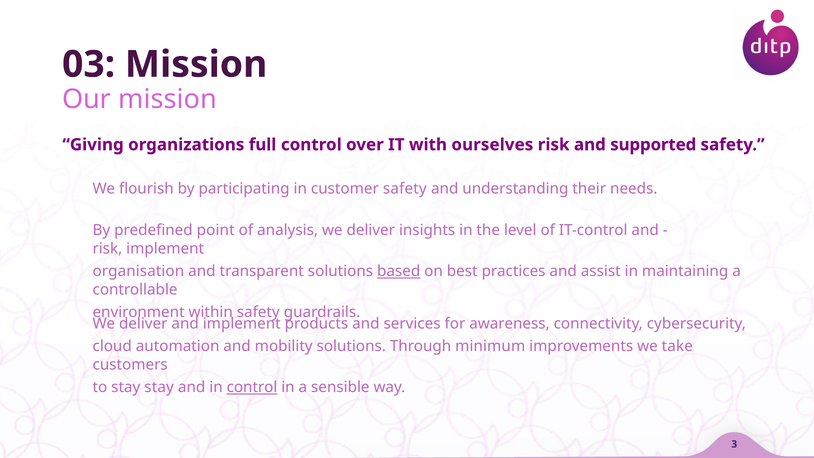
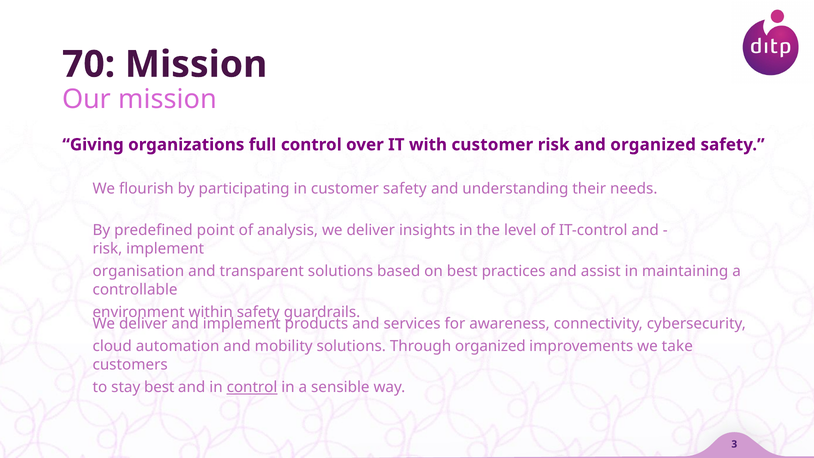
03: 03 -> 70 (89, 64)
with ourselves: ourselves -> customer (492, 145)
and supported: supported -> organized (653, 145)
based underline: present -> none (399, 271)
Through minimum: minimum -> organized (490, 346)
stay stay: stay -> best (159, 387)
